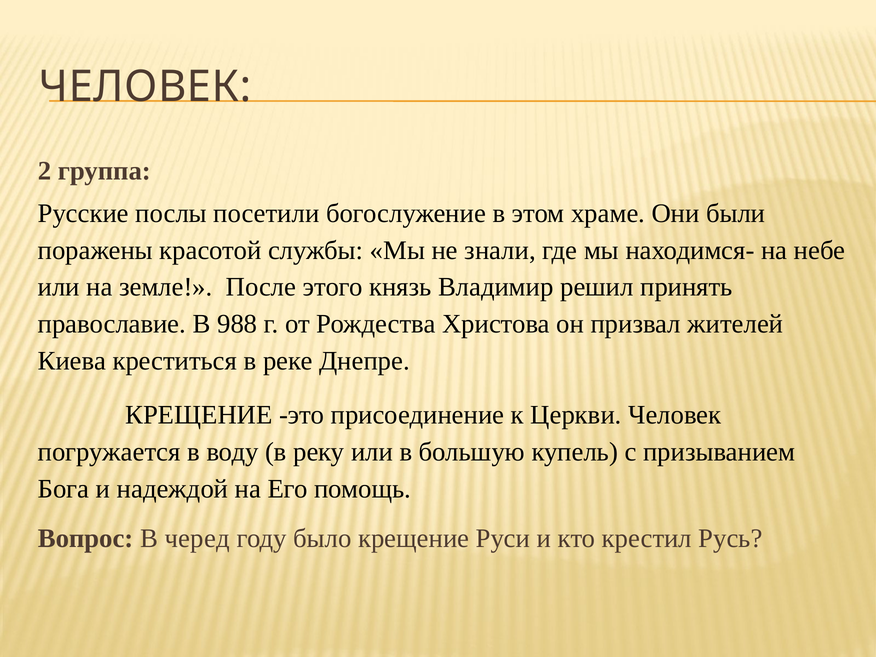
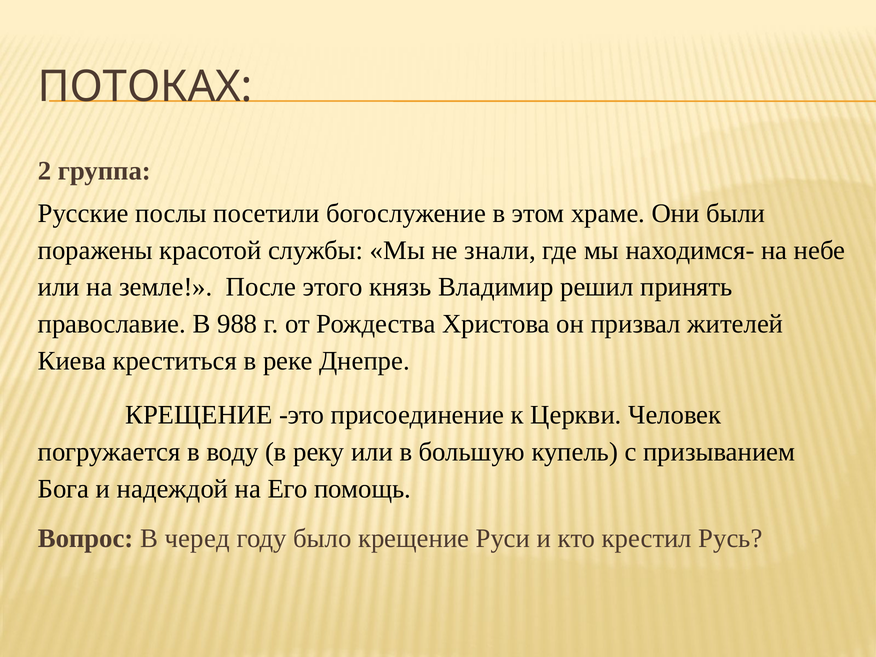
ЧЕЛОВЕК: ЧЕЛОВЕК -> ПОТОКАХ (145, 87)
